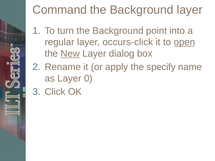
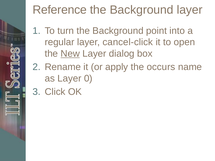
Command: Command -> Reference (60, 10)
occurs-click: occurs-click -> cancel-click (128, 42)
open underline: present -> none (184, 42)
specify: specify -> occurs (161, 67)
